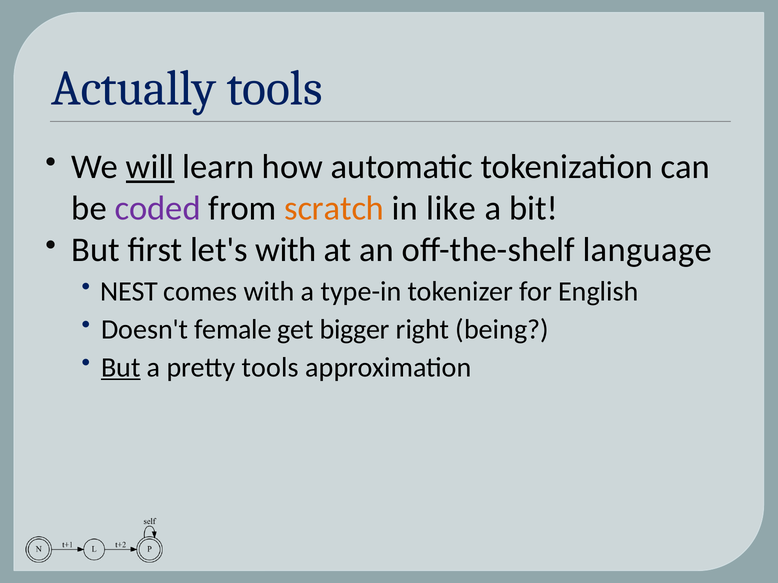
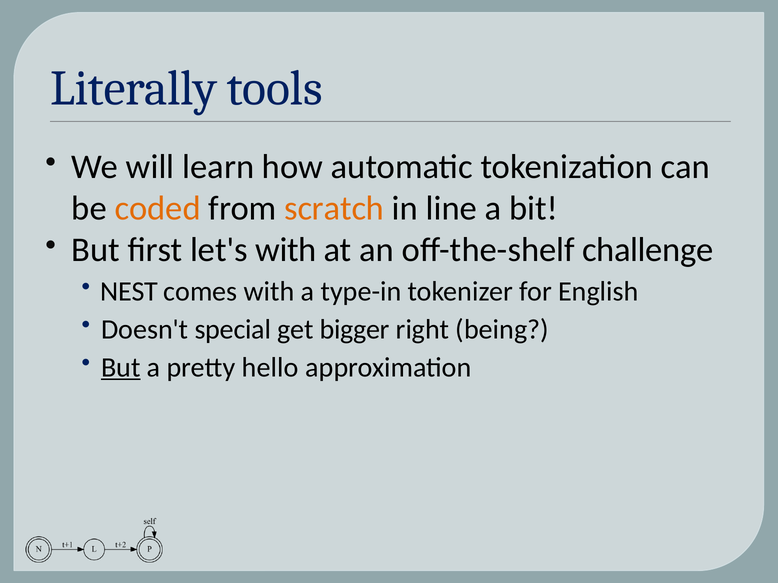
Actually: Actually -> Literally (134, 89)
will underline: present -> none (150, 167)
coded colour: purple -> orange (158, 209)
like: like -> line (451, 209)
language: language -> challenge (648, 250)
female: female -> special (233, 330)
pretty tools: tools -> hello (270, 368)
